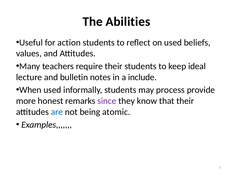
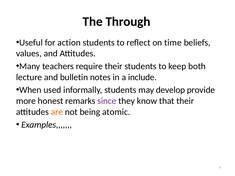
Abilities: Abilities -> Through (128, 22)
on used: used -> time (173, 43)
ideal: ideal -> both (197, 66)
process: process -> develop (170, 90)
are colour: blue -> orange (57, 112)
